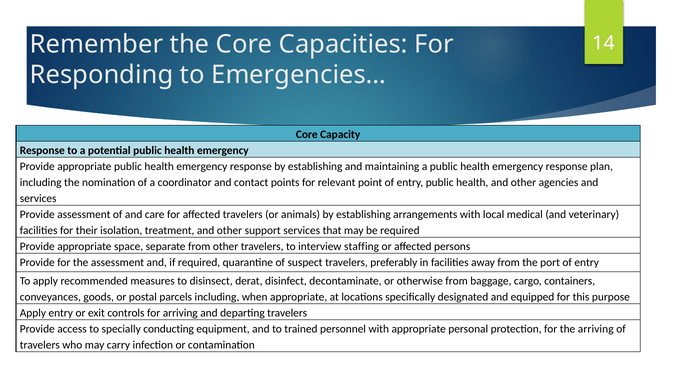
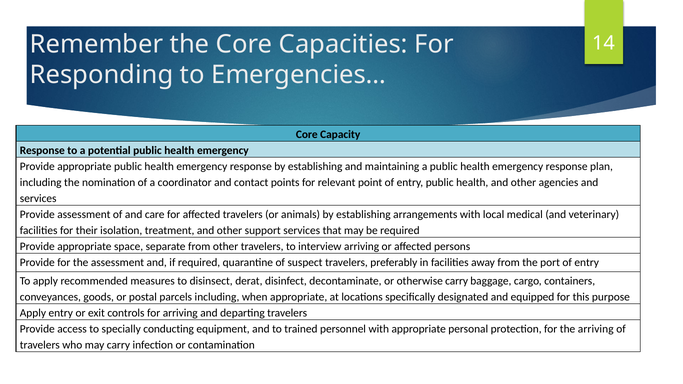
interview staffing: staffing -> arriving (362, 247)
otherwise from: from -> carry (457, 281)
